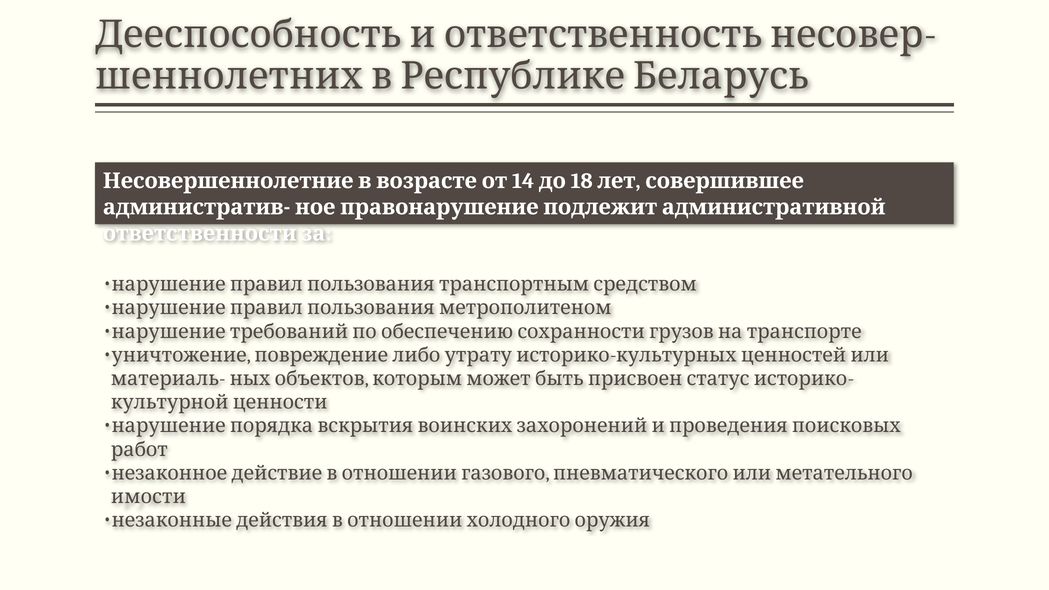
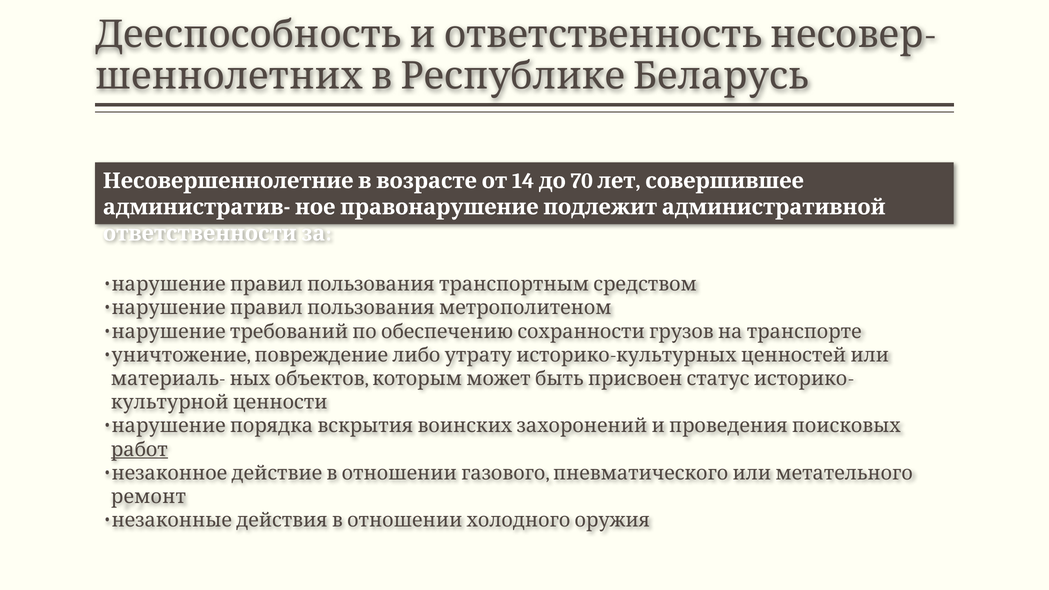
18: 18 -> 70 (582, 181)
работ underline: none -> present (139, 450)
имости: имости -> ремонт (148, 497)
